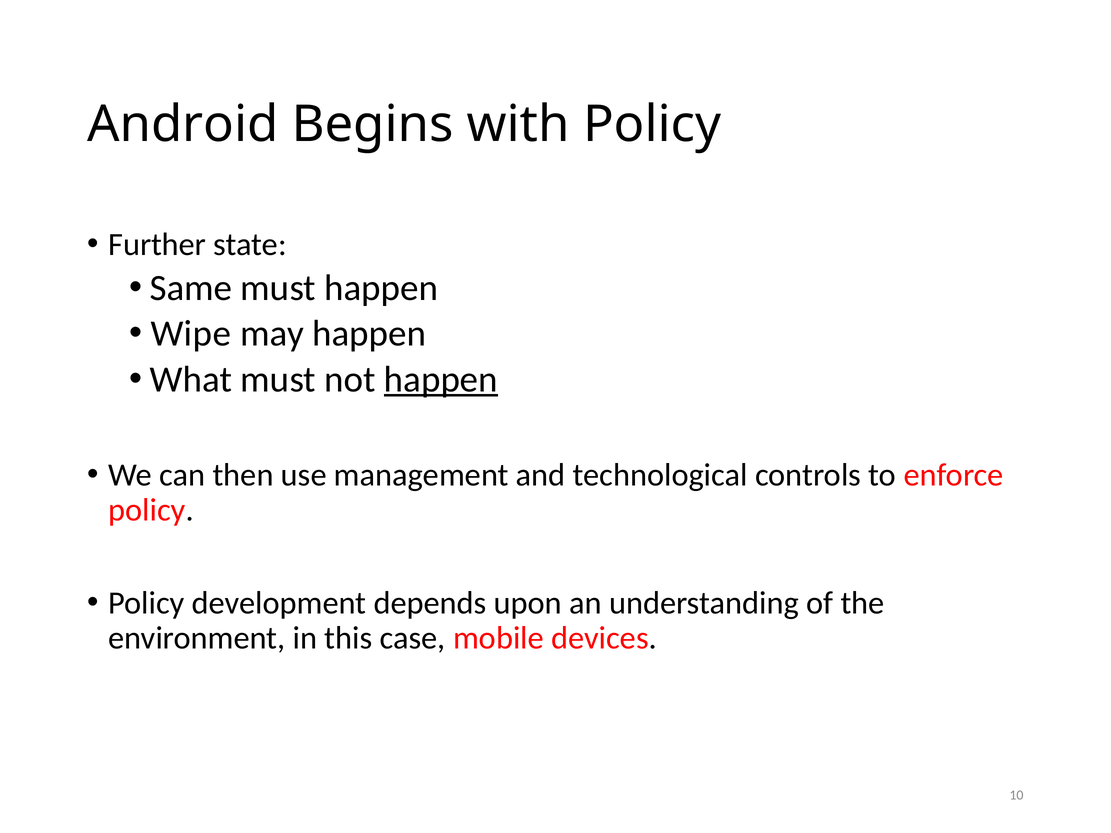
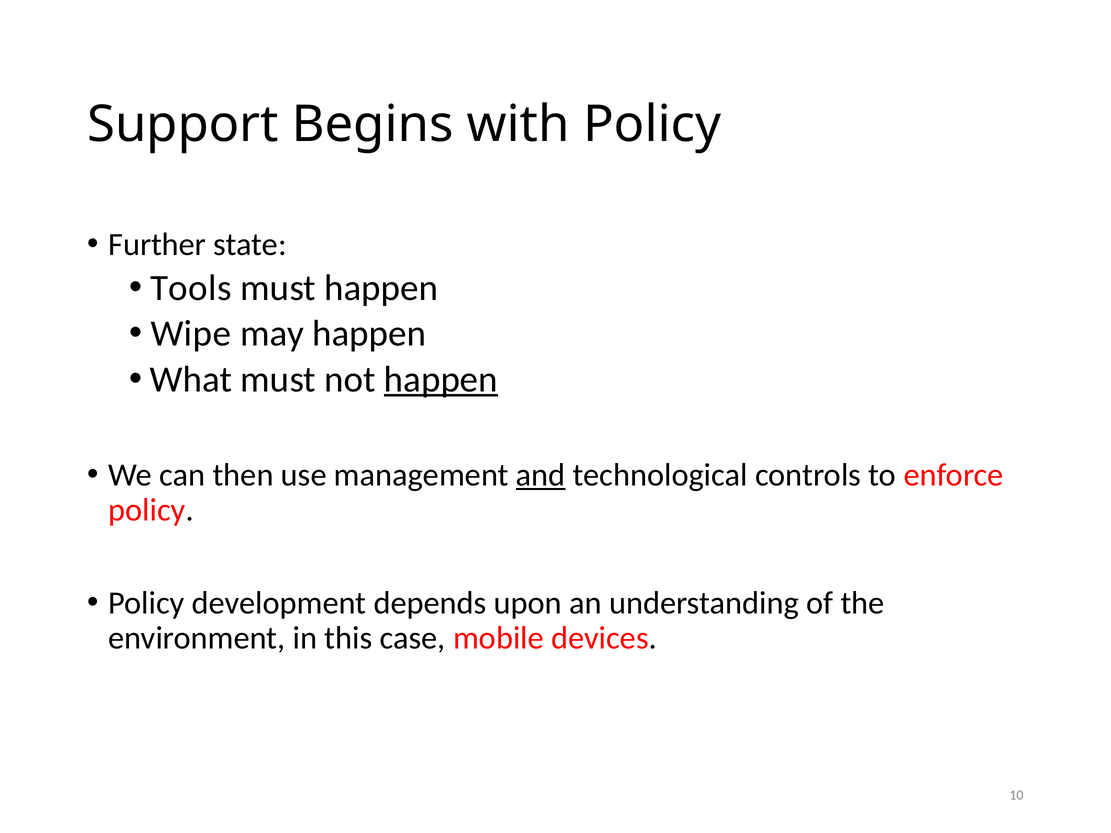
Android: Android -> Support (183, 125)
Same: Same -> Tools (191, 288)
and underline: none -> present (541, 475)
